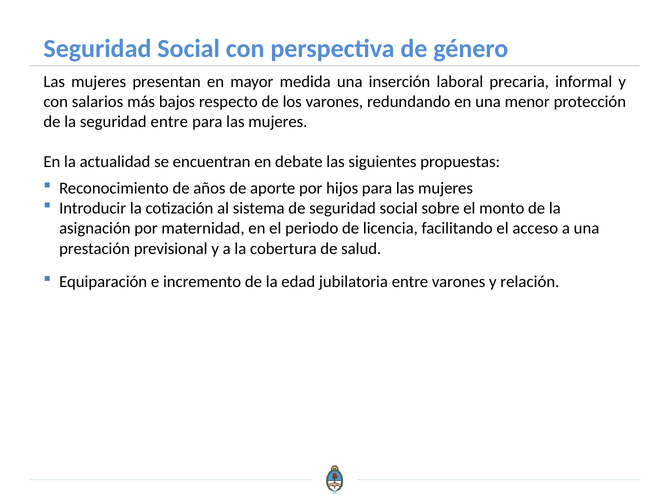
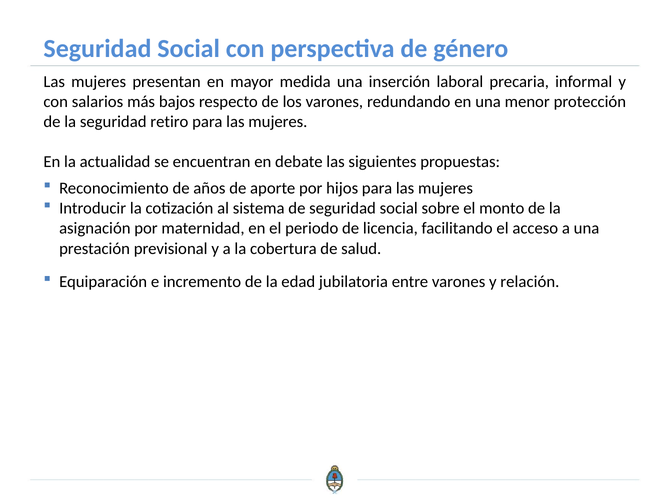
seguridad entre: entre -> retiro (169, 122)
